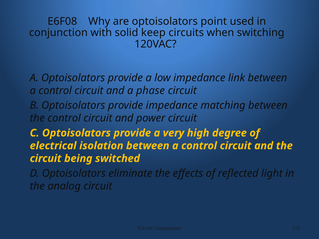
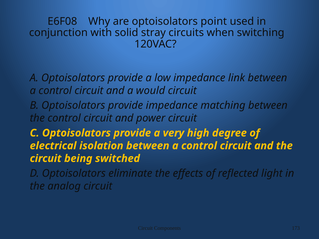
keep: keep -> stray (153, 33)
phase: phase -> would (151, 91)
